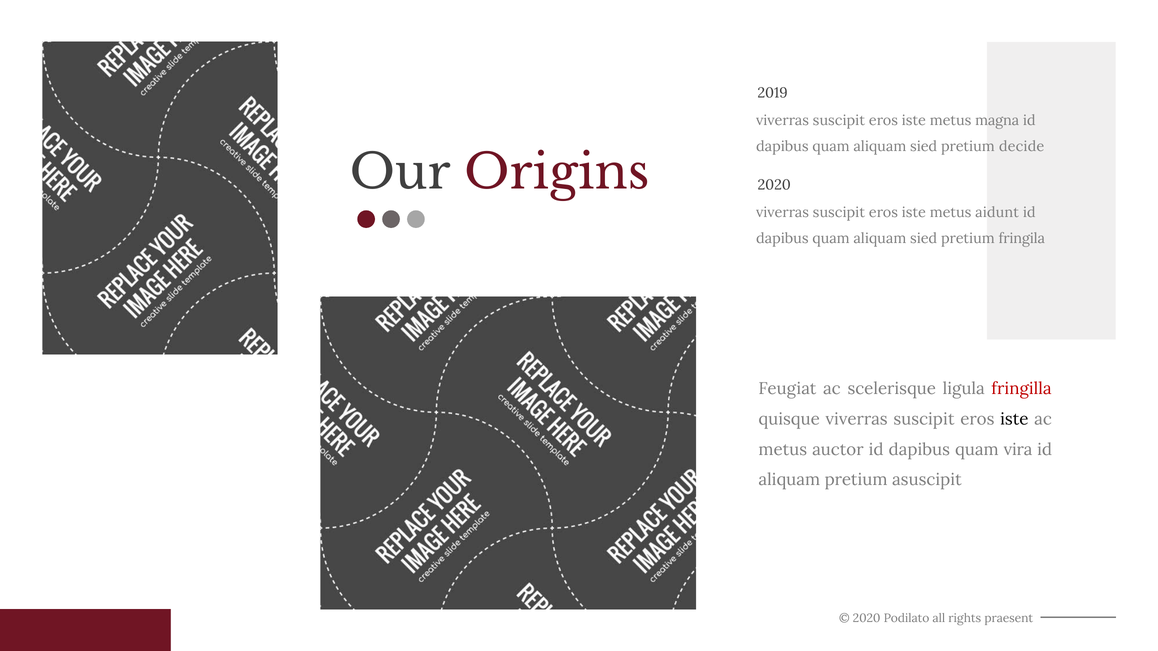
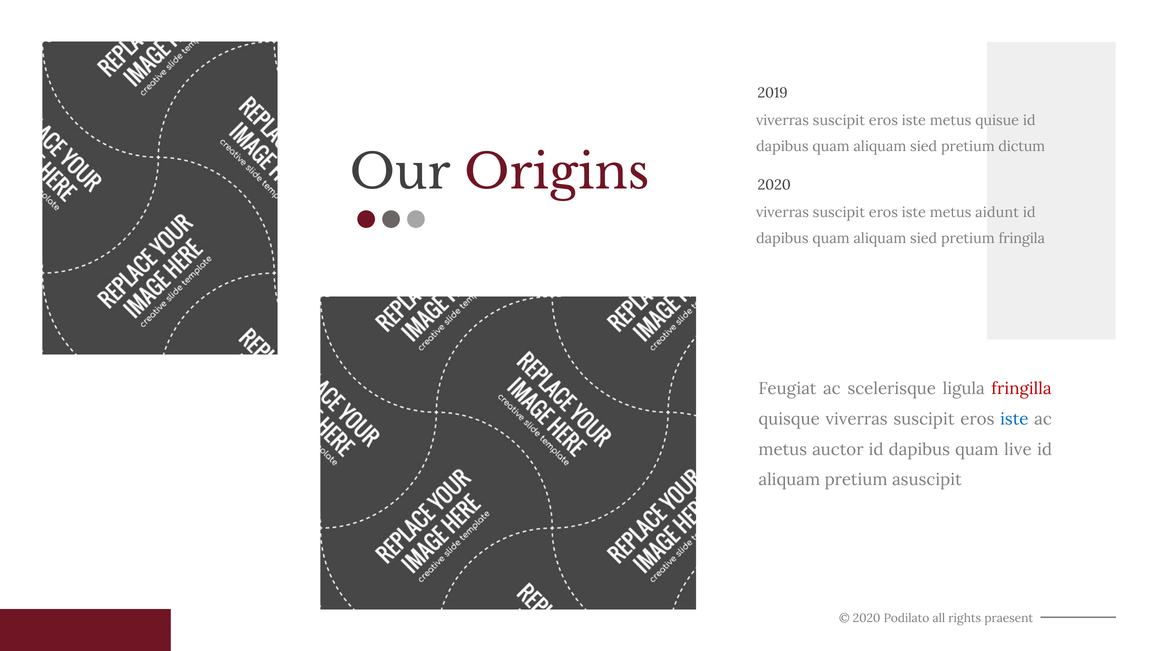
magna: magna -> quisue (997, 121)
decide: decide -> dictum (1022, 147)
iste colour: black -> blue (1014, 419)
vira: vira -> live (1018, 450)
